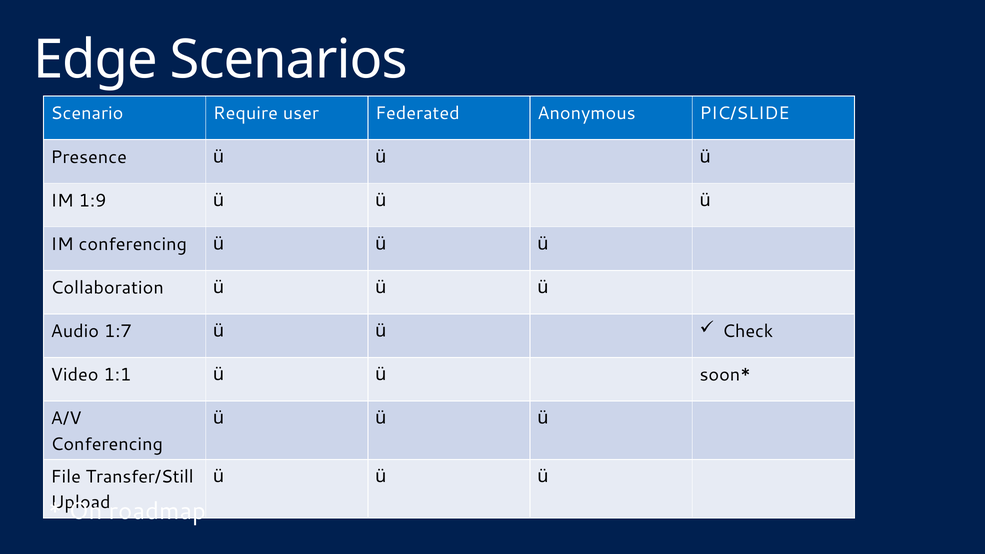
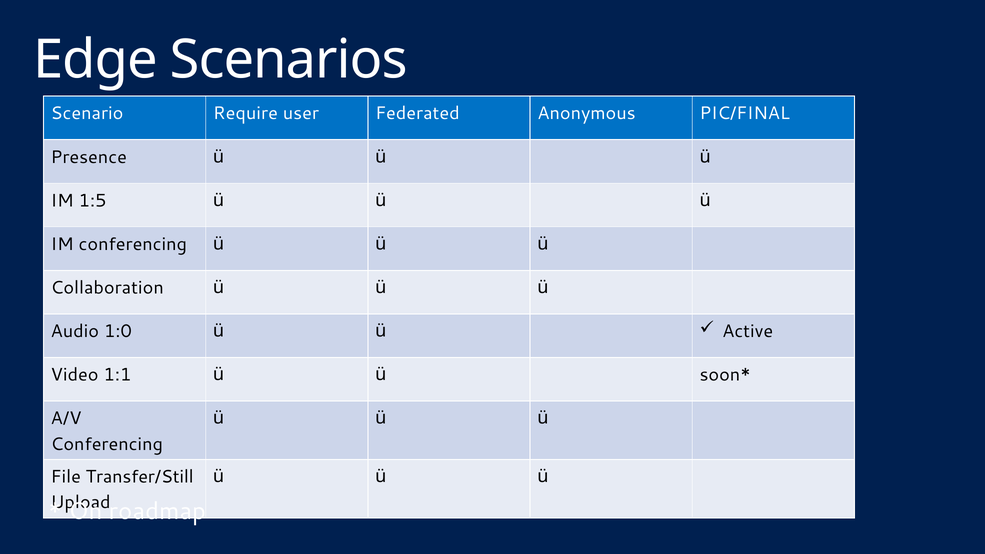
PIC/SLIDE: PIC/SLIDE -> PIC/FINAL (745, 113)
1:9: 1:9 -> 1:5 (93, 201)
1:7: 1:7 -> 1:0 (118, 331)
Check: Check -> Active (748, 331)
